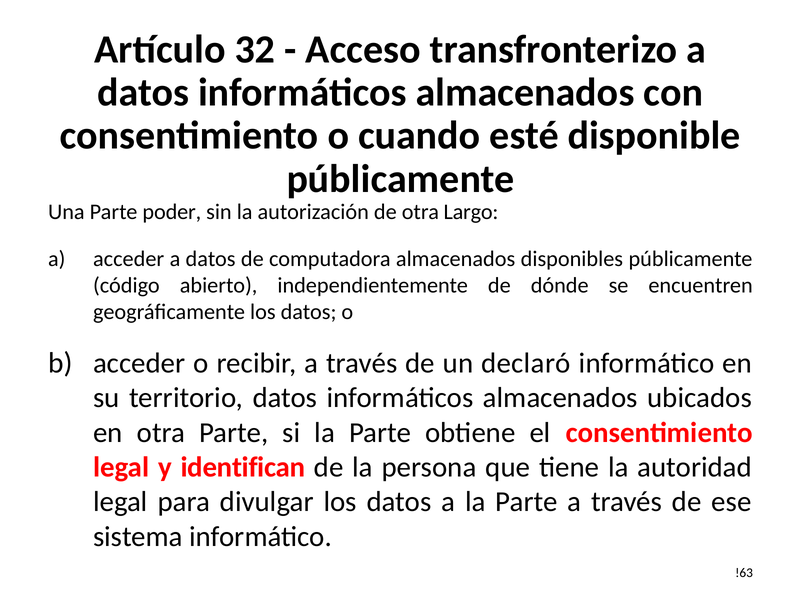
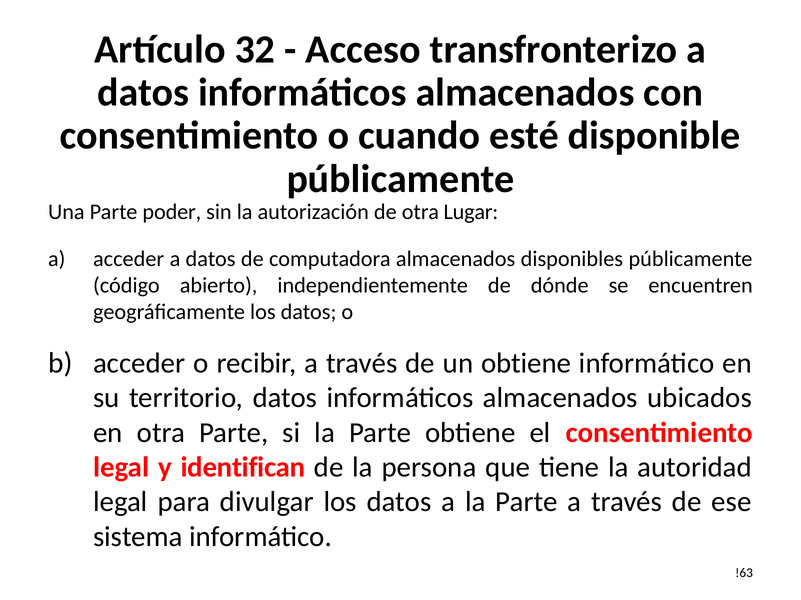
Largo: Largo -> Lugar (471, 212)
un declaró: declaró -> obtiene (526, 364)
